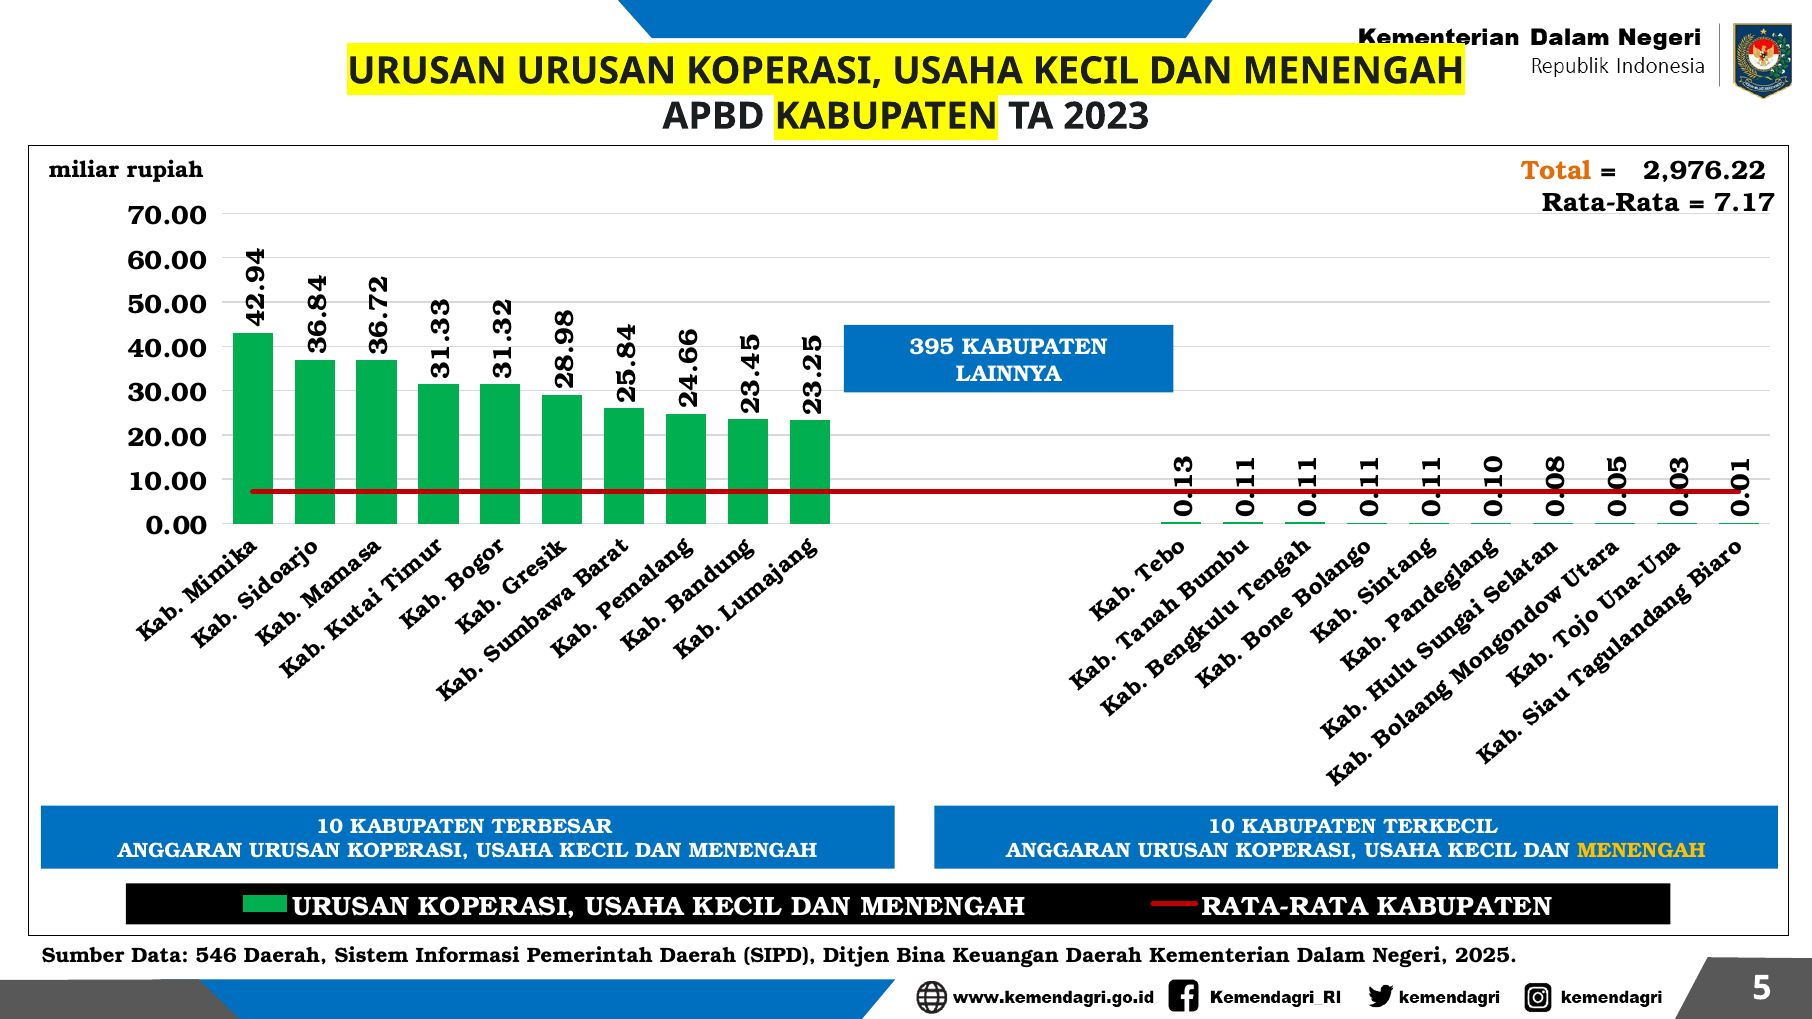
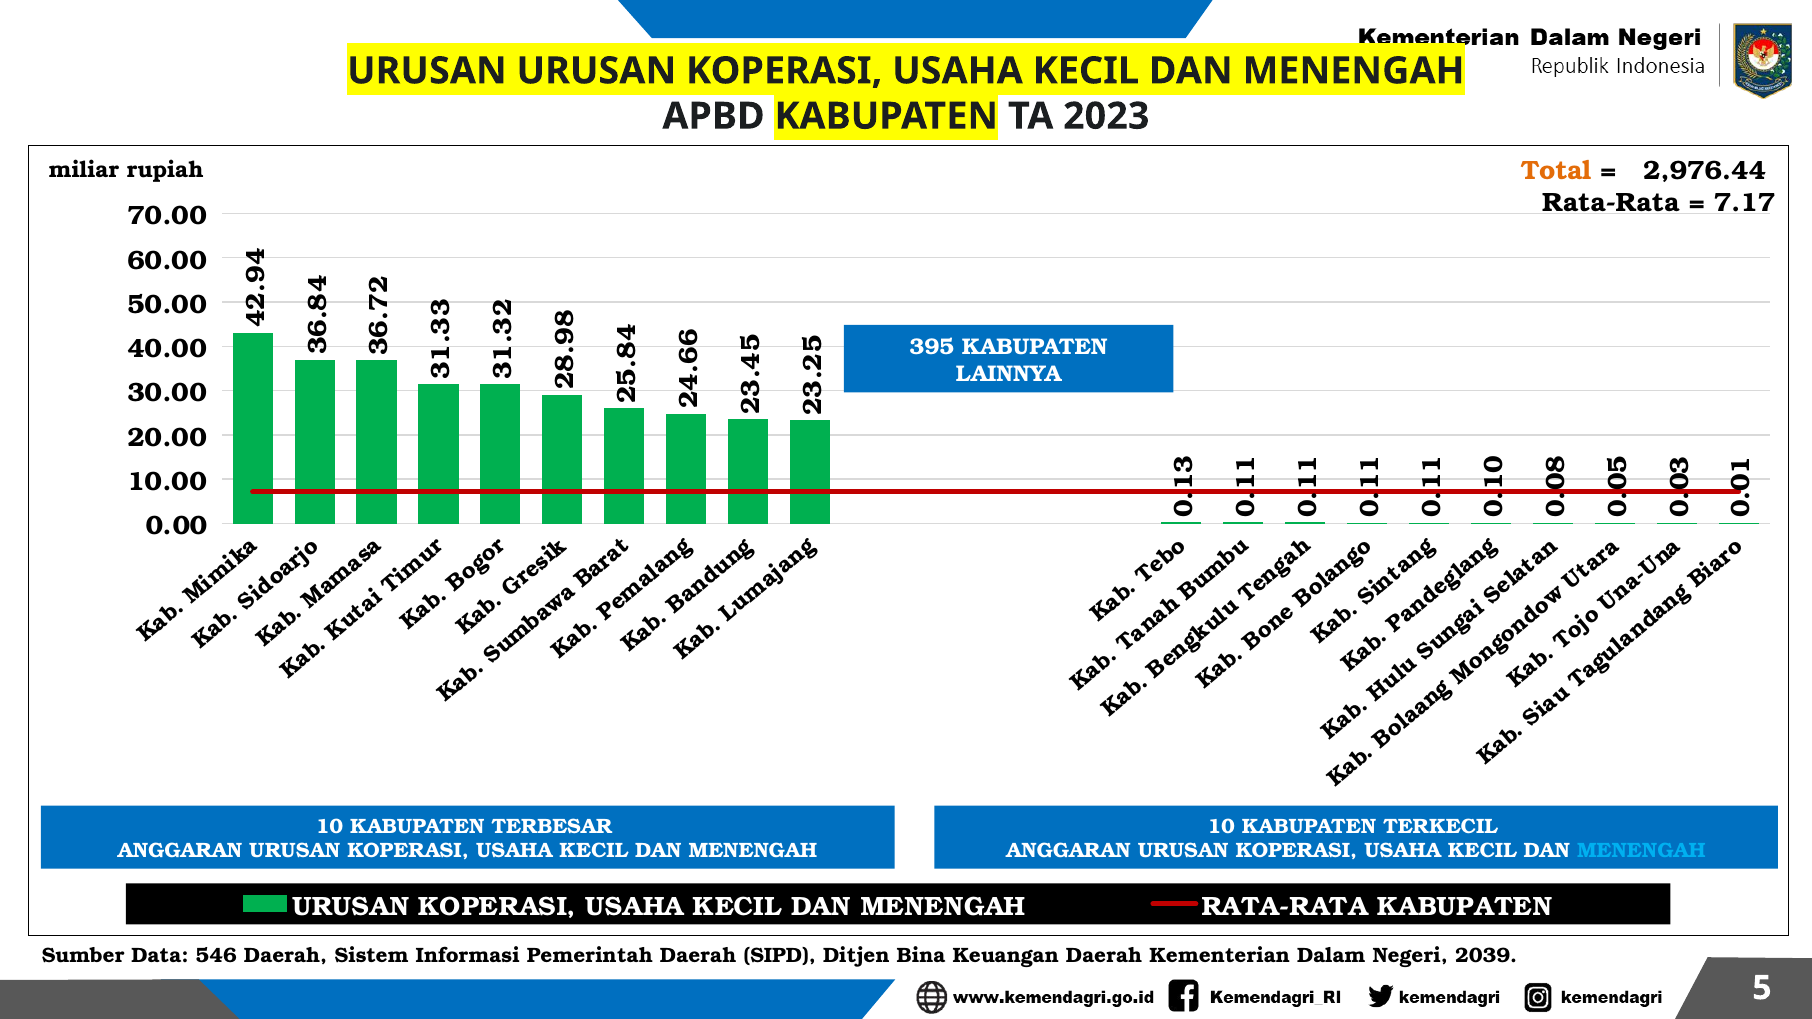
2,976.22: 2,976.22 -> 2,976.44 (1705, 171)
MENENGAH colour: yellow -> light blue (1641, 851)
2025: 2025 -> 2039 (1486, 956)
